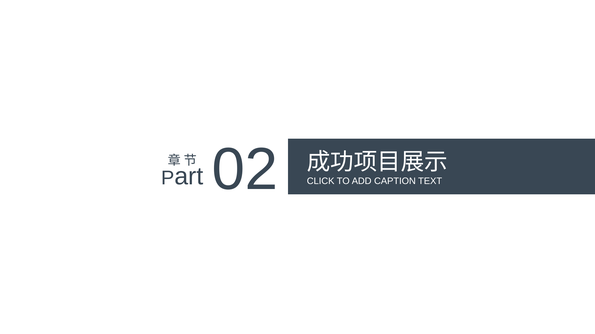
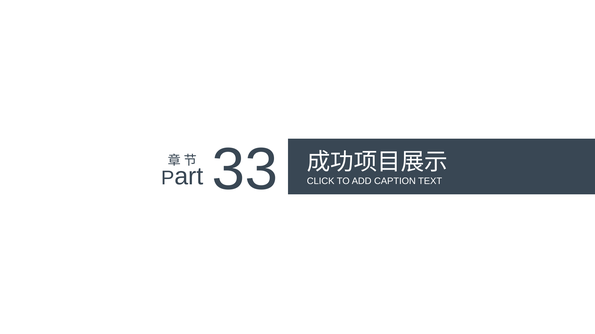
02: 02 -> 33 (245, 170)
